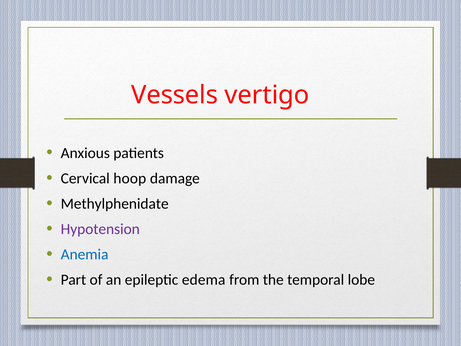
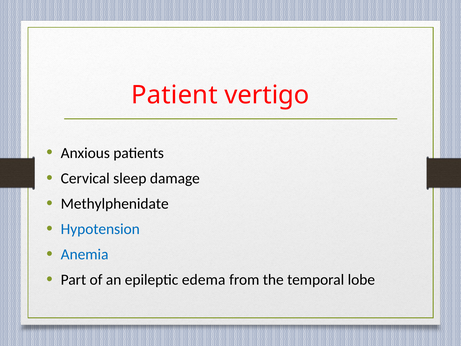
Vessels: Vessels -> Patient (174, 95)
hoop: hoop -> sleep (130, 178)
Hypotension colour: purple -> blue (100, 229)
